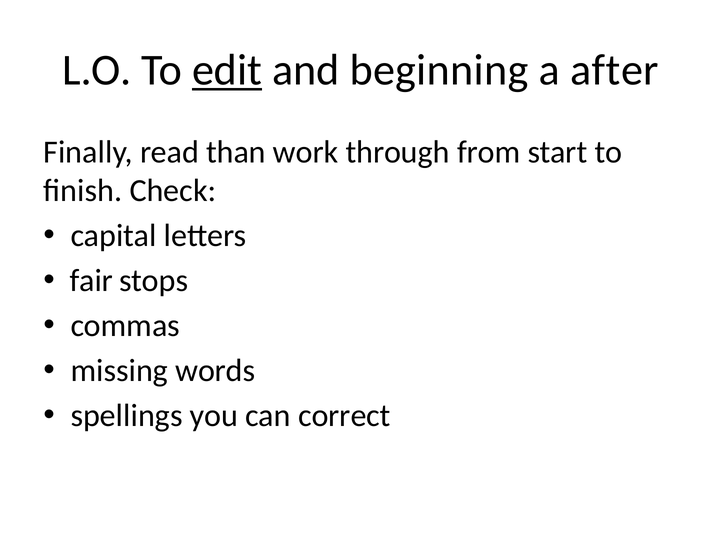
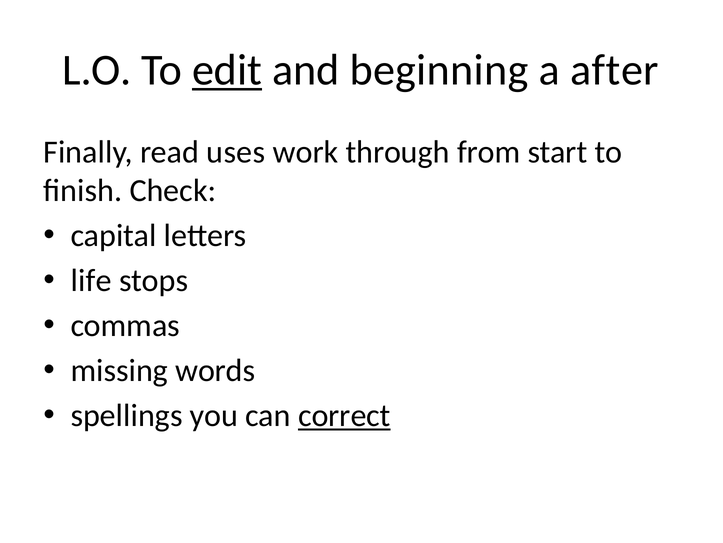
than: than -> uses (236, 152)
fair: fair -> life (91, 280)
correct underline: none -> present (344, 415)
